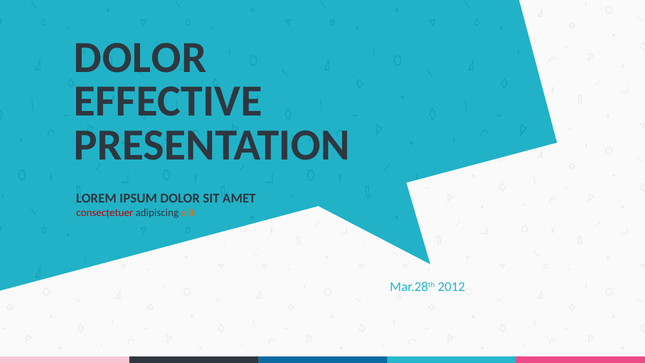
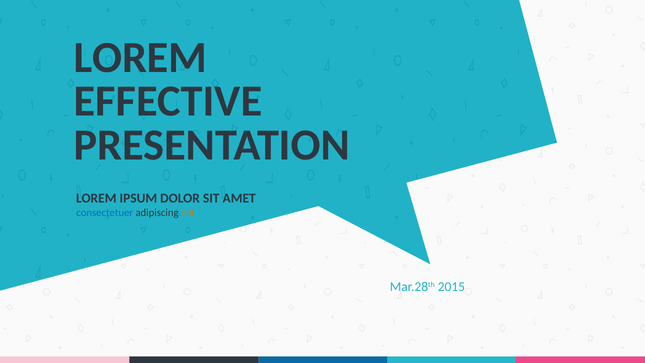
DOLOR: DOLOR -> LOREM (140, 57)
consectetuer colour: red -> blue (105, 212)
2012: 2012 -> 2015 (451, 287)
